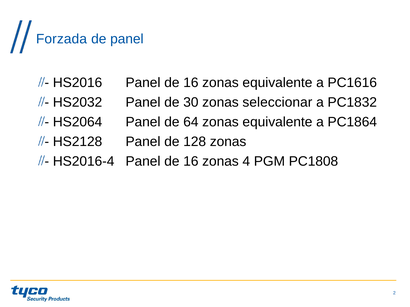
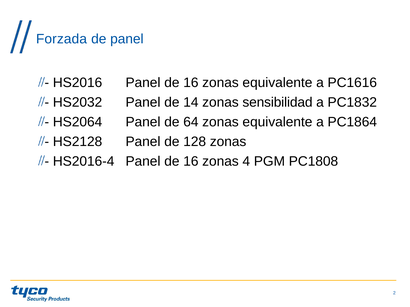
30: 30 -> 14 (191, 103)
seleccionar: seleccionar -> sensibilidad (278, 103)
